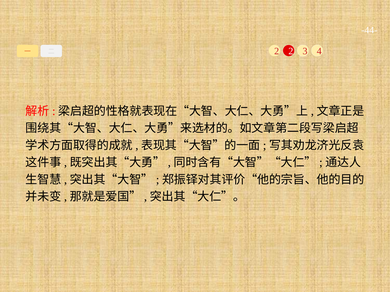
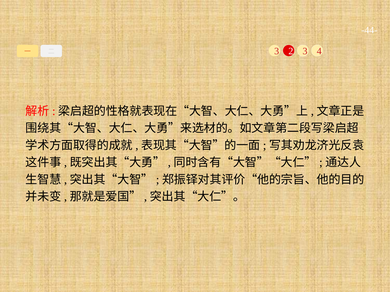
2: 2 -> 3 (277, 51)
